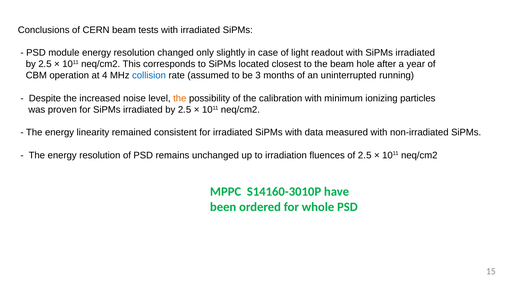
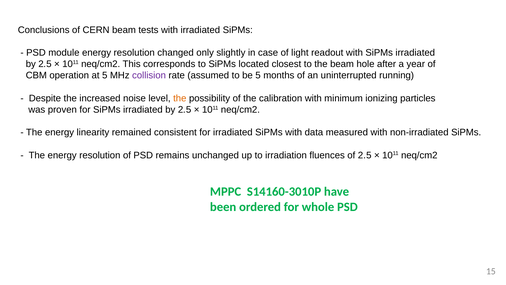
at 4: 4 -> 5 (105, 75)
collision colour: blue -> purple (149, 75)
be 3: 3 -> 5 (258, 75)
